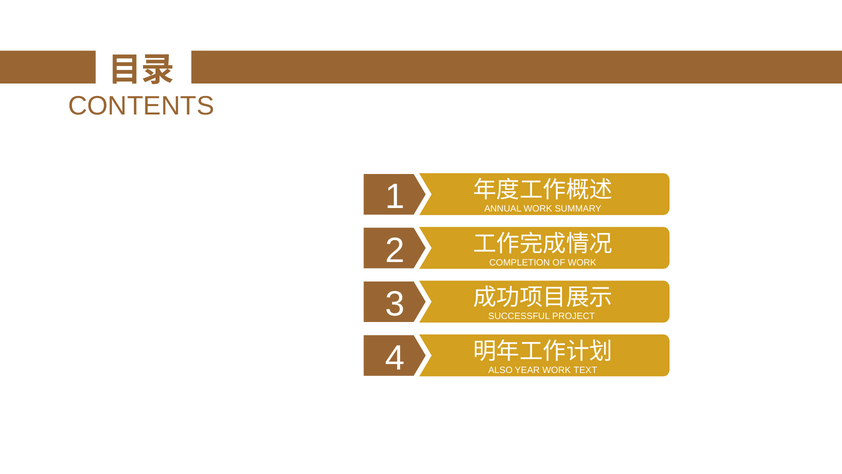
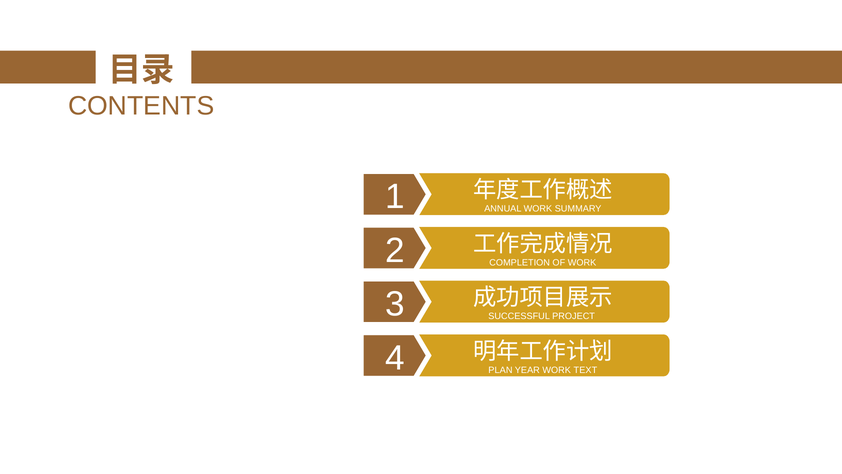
ALSO: ALSO -> PLAN (500, 370)
